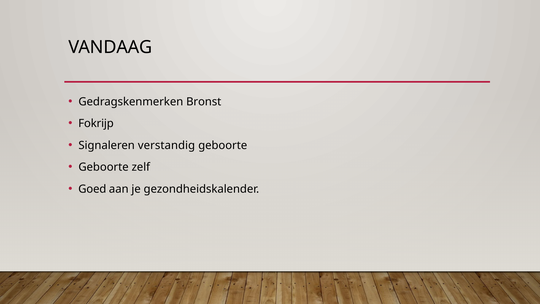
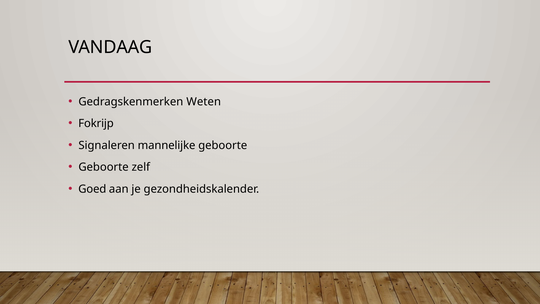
Bronst: Bronst -> Weten (204, 102)
verstandig: verstandig -> mannelijke (167, 145)
